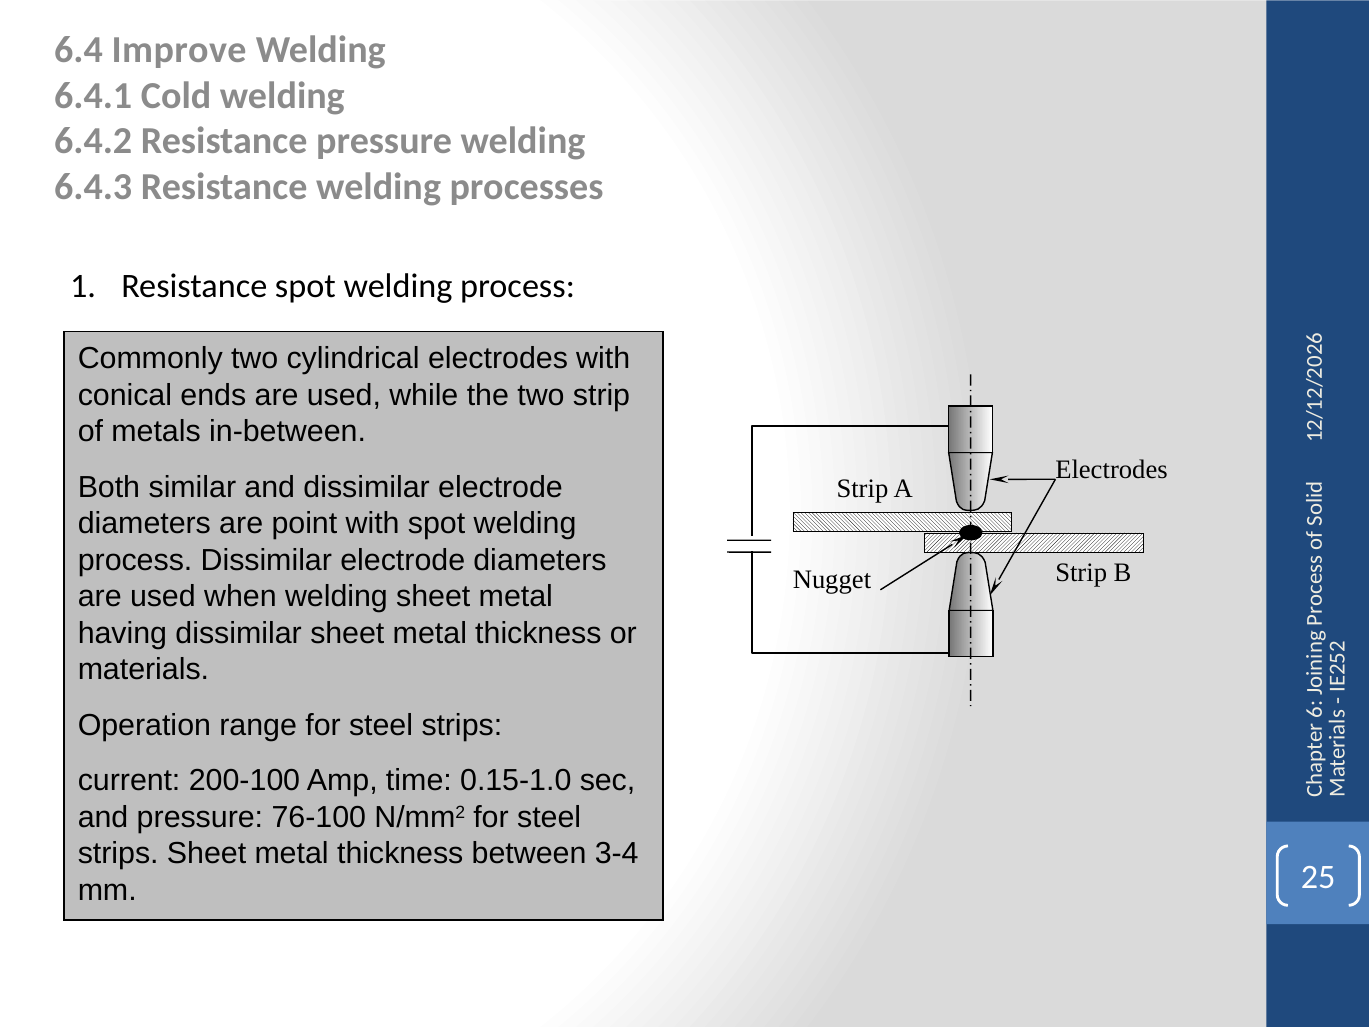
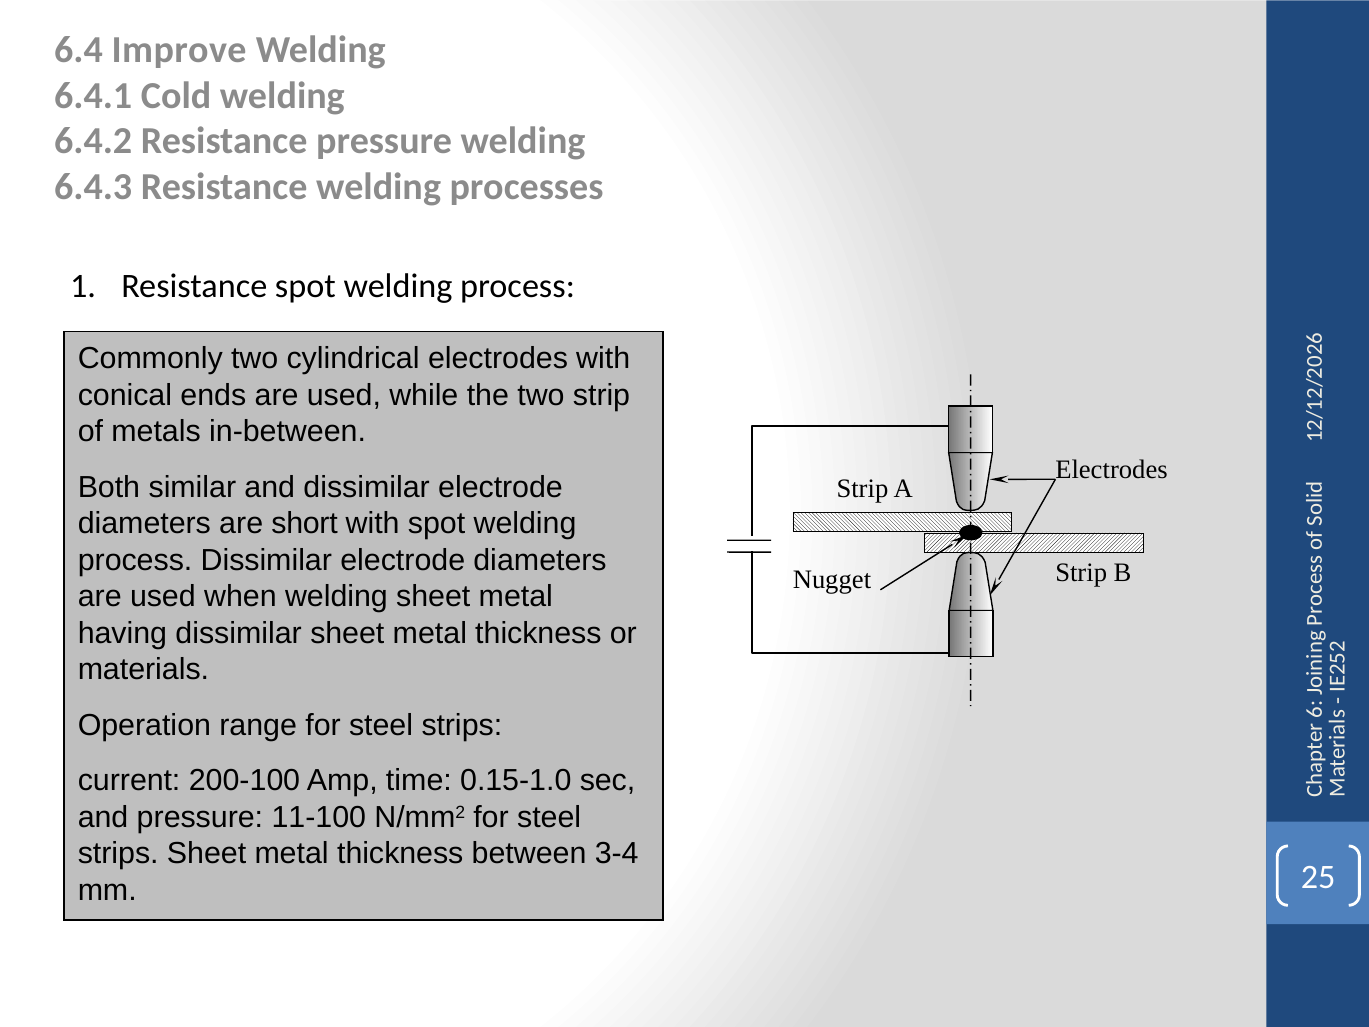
point: point -> short (305, 524)
76-100: 76-100 -> 11-100 (319, 817)
